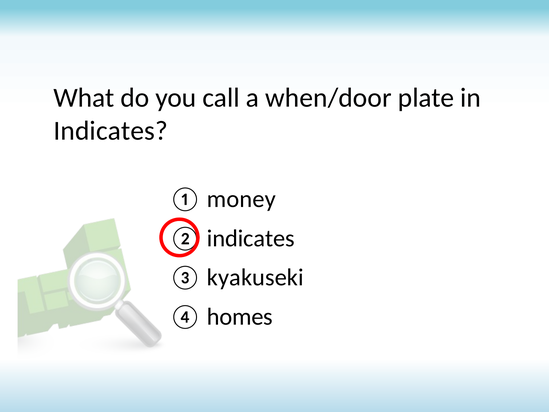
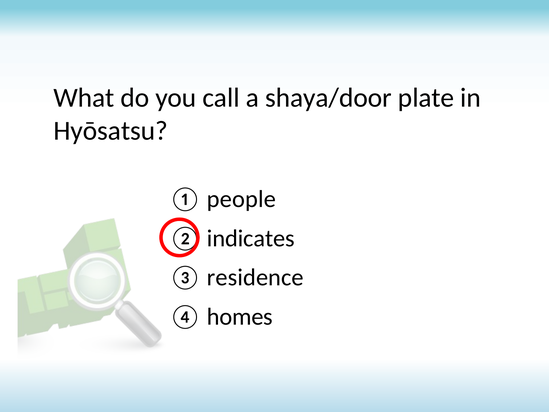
when/door: when/door -> shaya/door (329, 98)
Indicates: Indicates -> Hyōsatsu (111, 131)
money: money -> people (241, 199)
kyakuseki: kyakuseki -> residence (255, 277)
